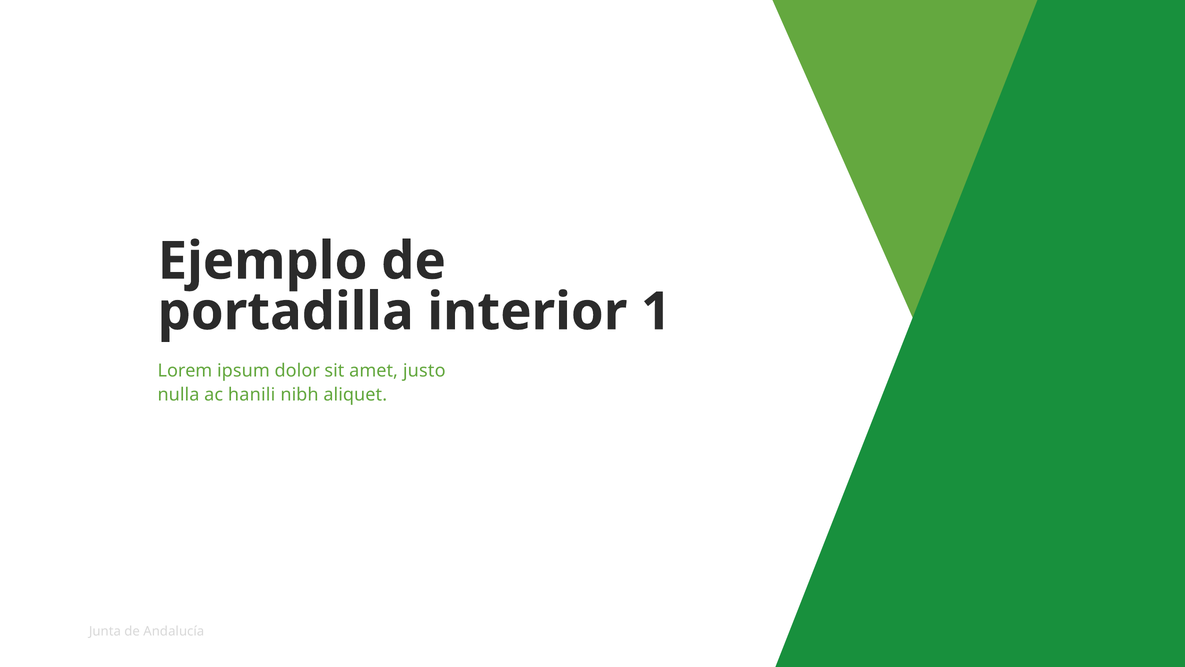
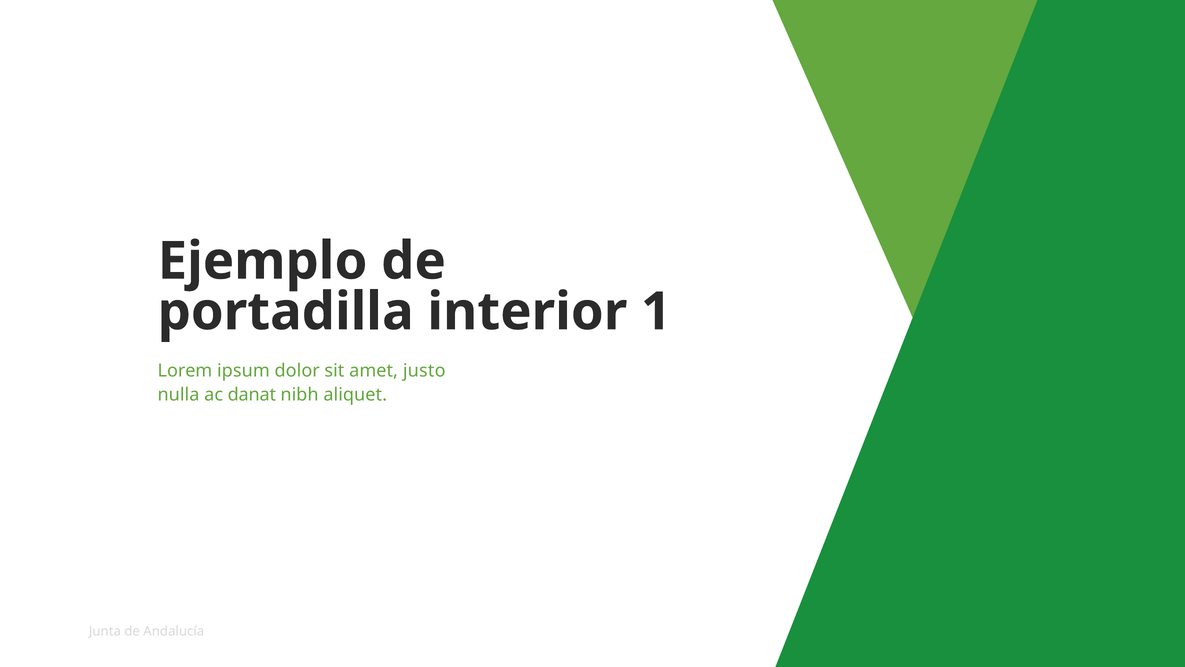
hanili: hanili -> danat (252, 394)
